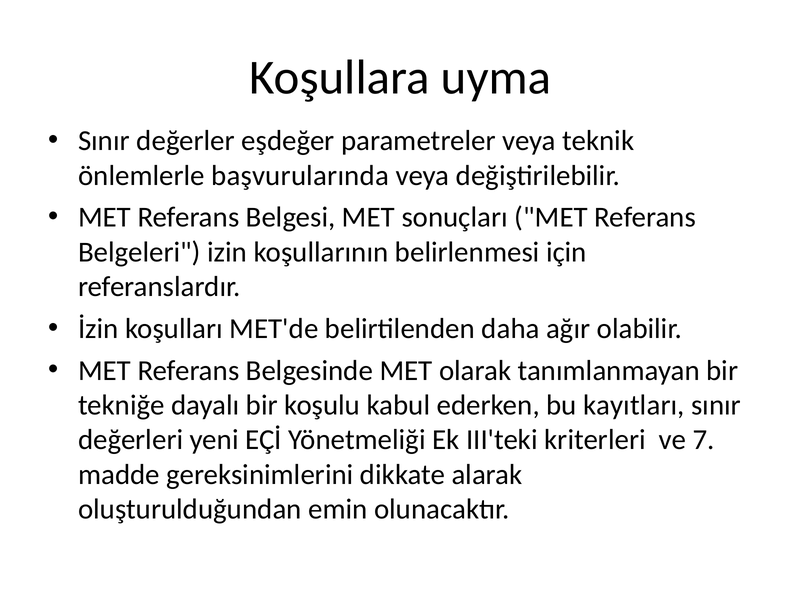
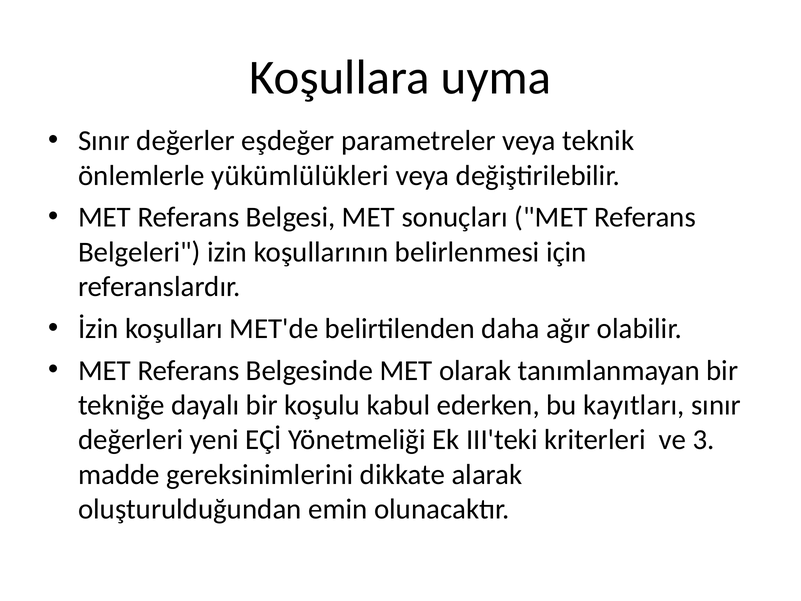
başvurularında: başvurularında -> yükümlülükleri (300, 176)
7: 7 -> 3 (703, 440)
